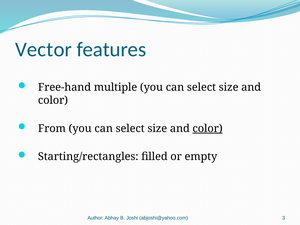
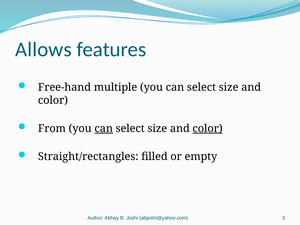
Vector: Vector -> Allows (43, 50)
can underline: none -> present (104, 129)
Starting/rectangles: Starting/rectangles -> Straight/rectangles (88, 157)
